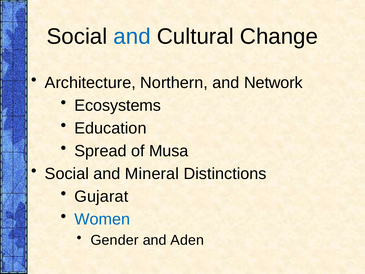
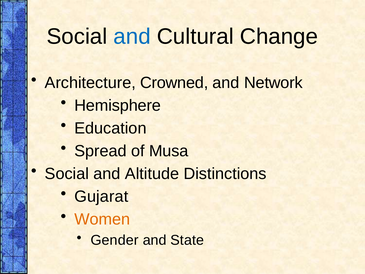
Northern: Northern -> Crowned (174, 83)
Ecosystems: Ecosystems -> Hemisphere (118, 105)
Mineral: Mineral -> Altitude (152, 174)
Women colour: blue -> orange (102, 219)
Aden: Aden -> State (187, 240)
